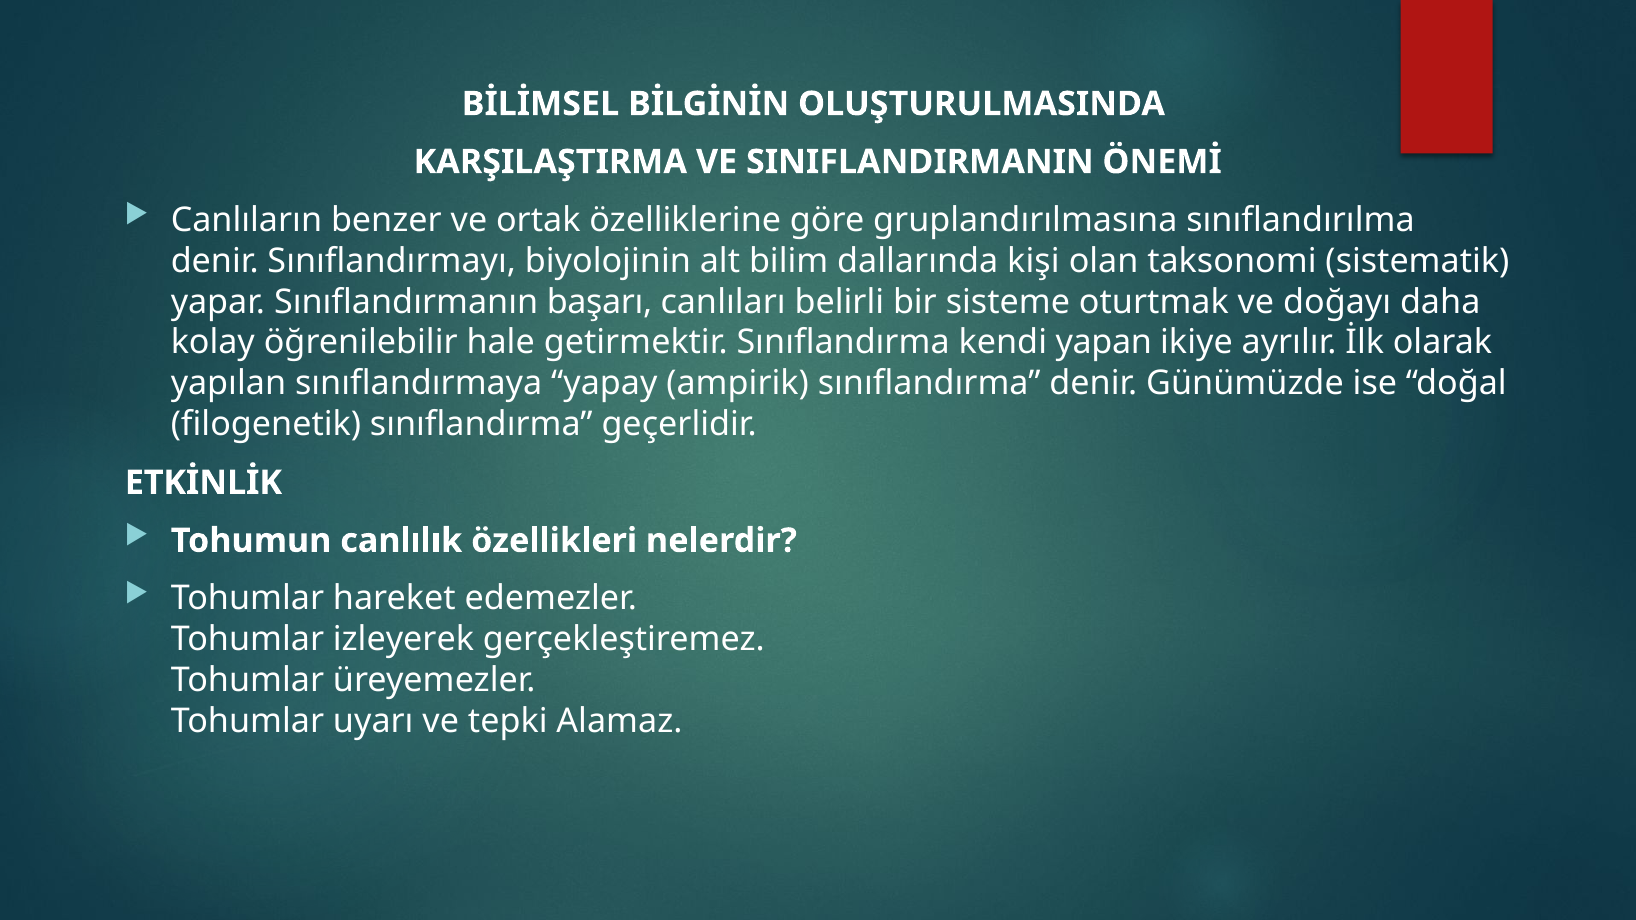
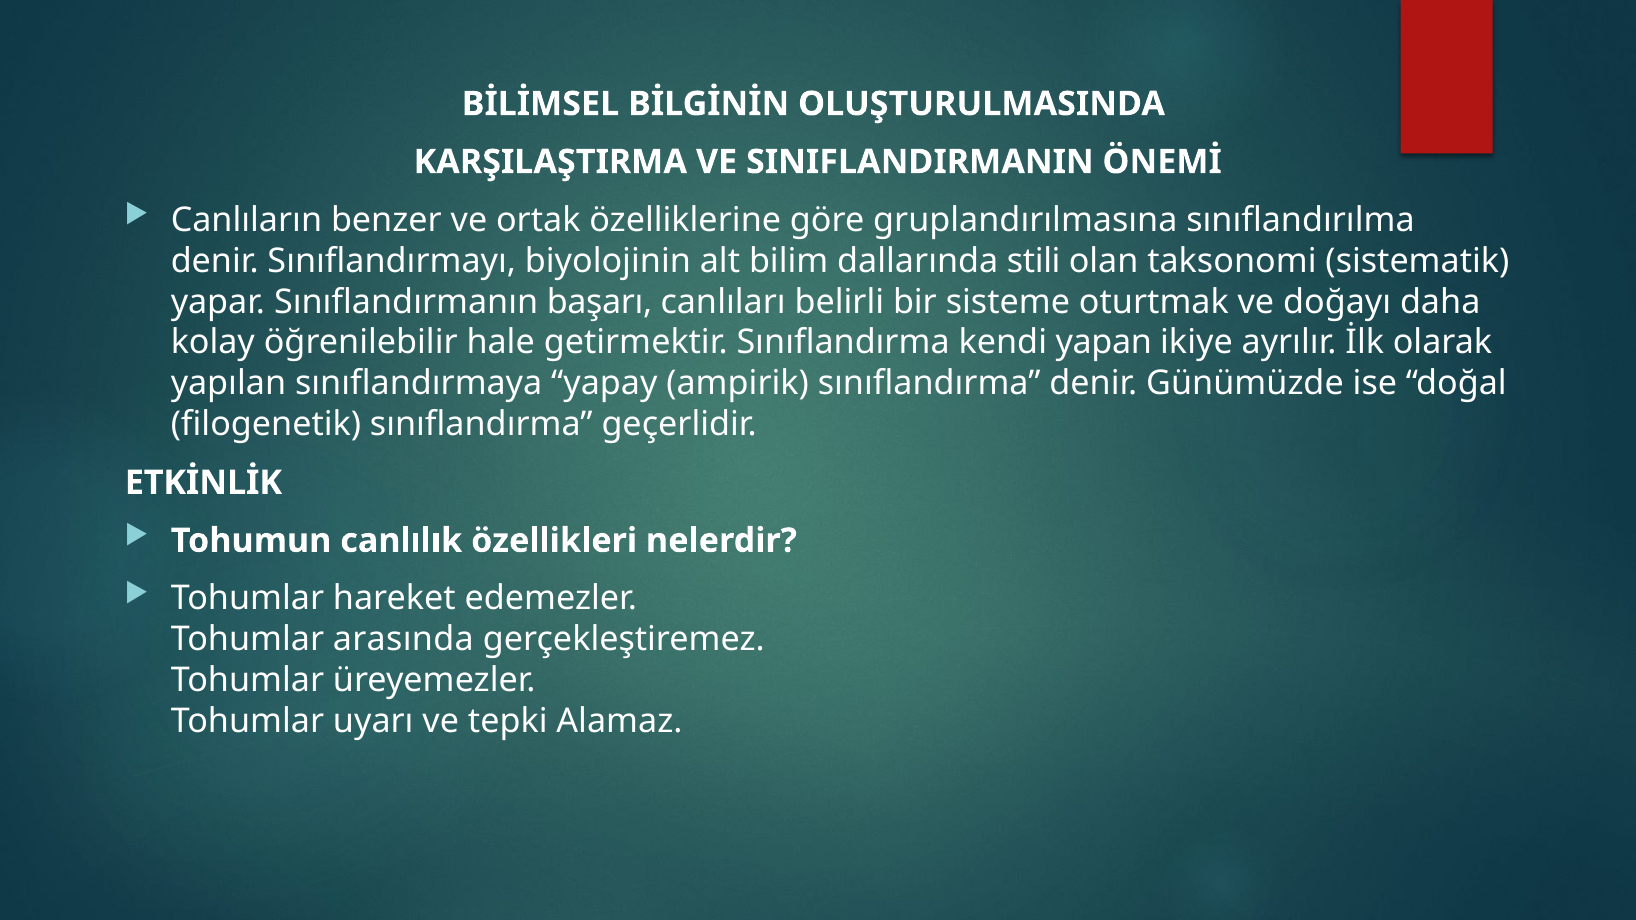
kişi: kişi -> stili (1034, 261)
izleyerek: izleyerek -> arasında (403, 640)
